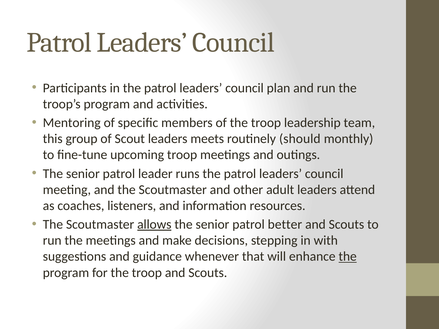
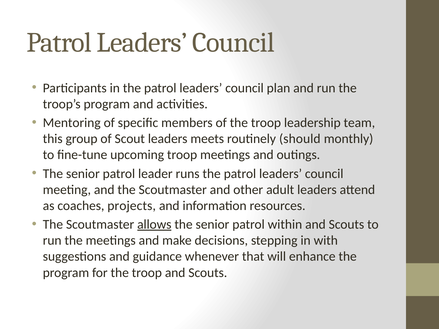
listeners: listeners -> projects (132, 206)
better: better -> within (285, 225)
the underline: present -> none (348, 257)
